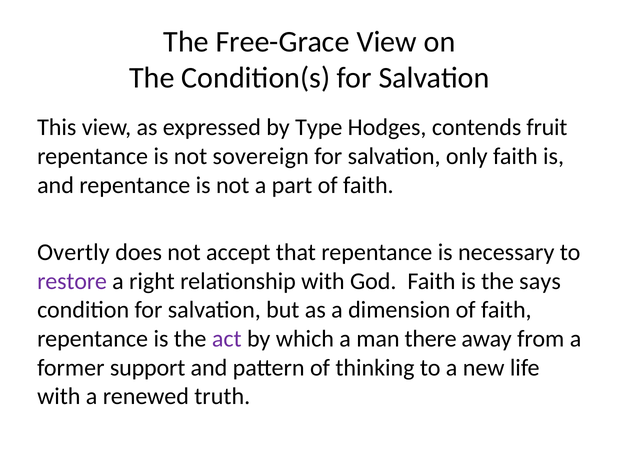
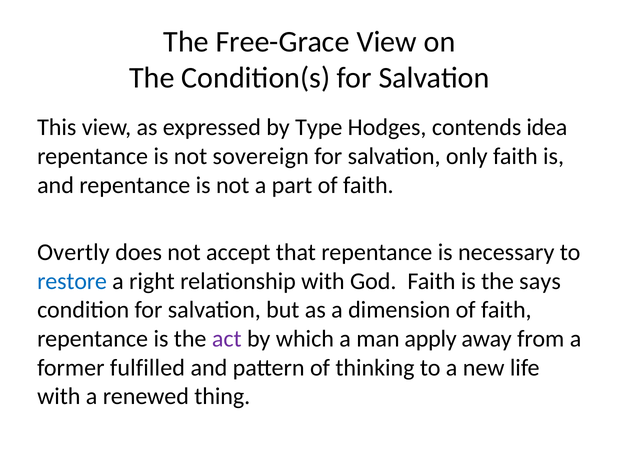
fruit: fruit -> idea (547, 128)
restore colour: purple -> blue (72, 281)
there: there -> apply (431, 339)
support: support -> fulfilled (147, 368)
truth: truth -> thing (222, 397)
